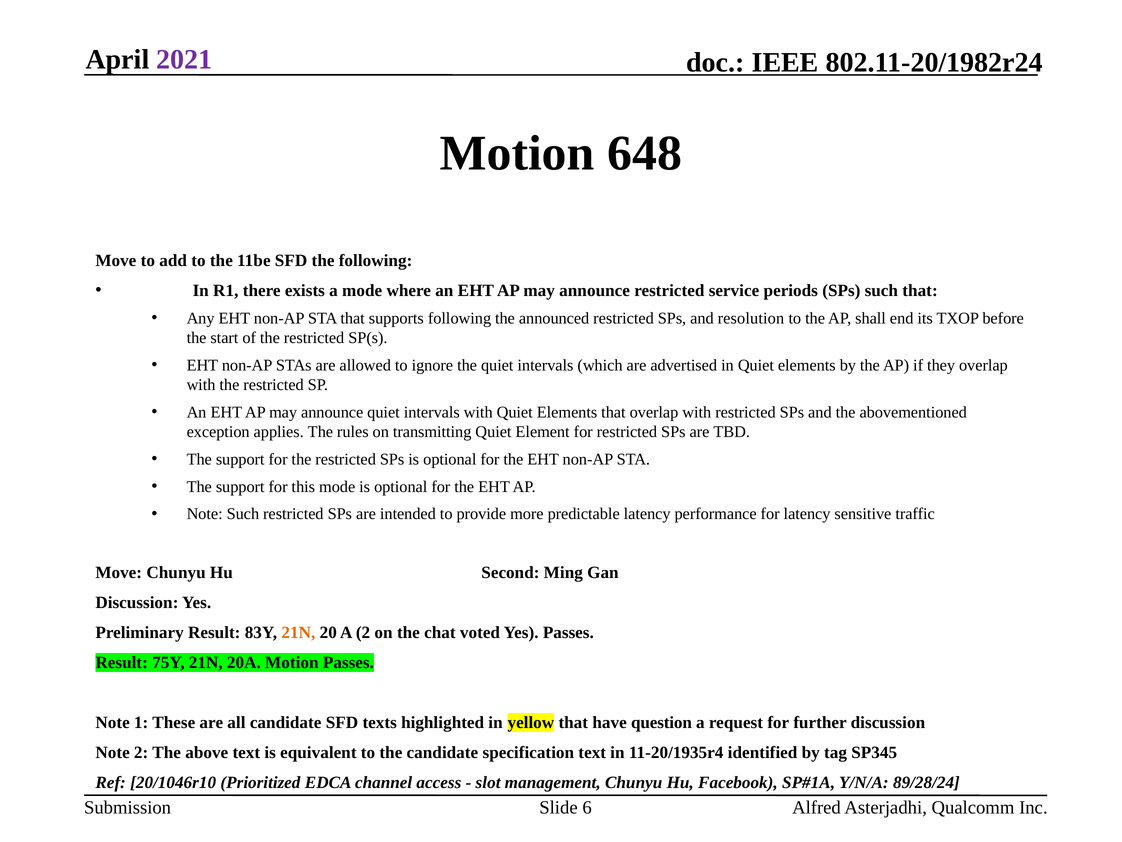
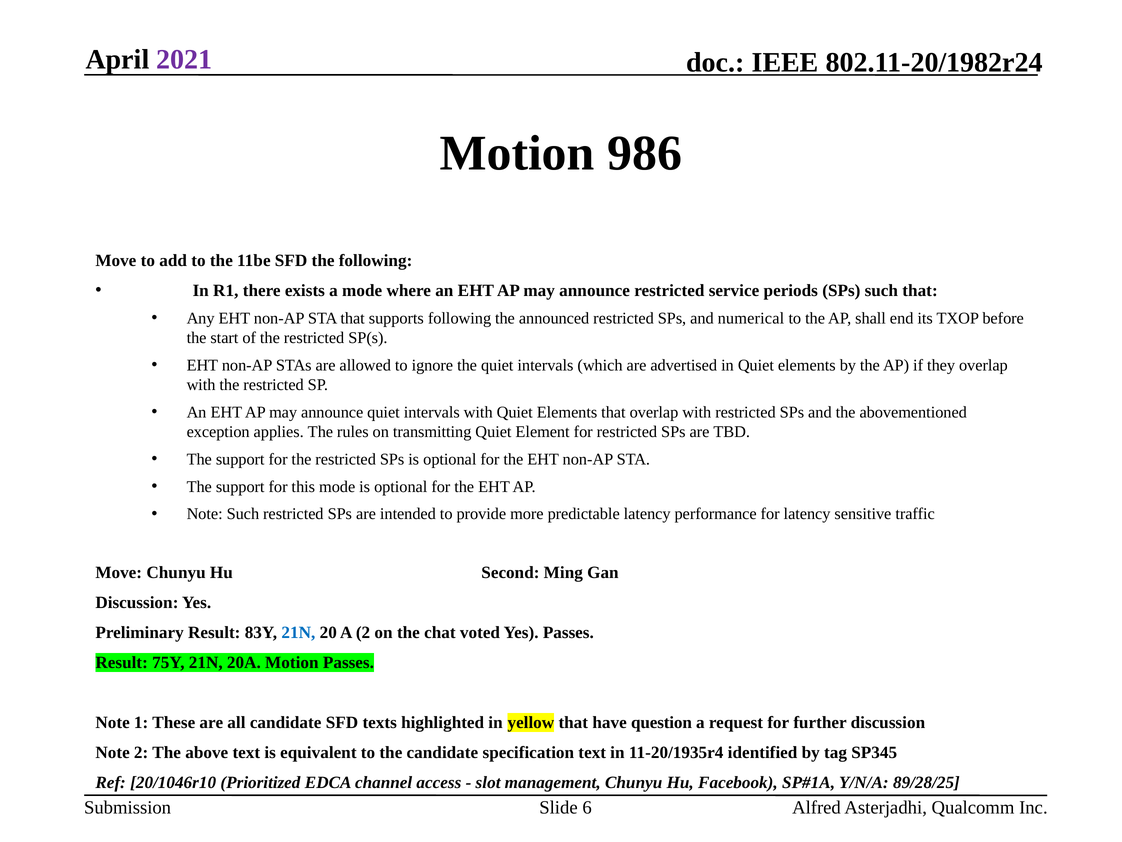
648: 648 -> 986 (645, 153)
resolution: resolution -> numerical (751, 318)
21N colour: orange -> blue (298, 632)
89/28/24: 89/28/24 -> 89/28/25 (926, 782)
